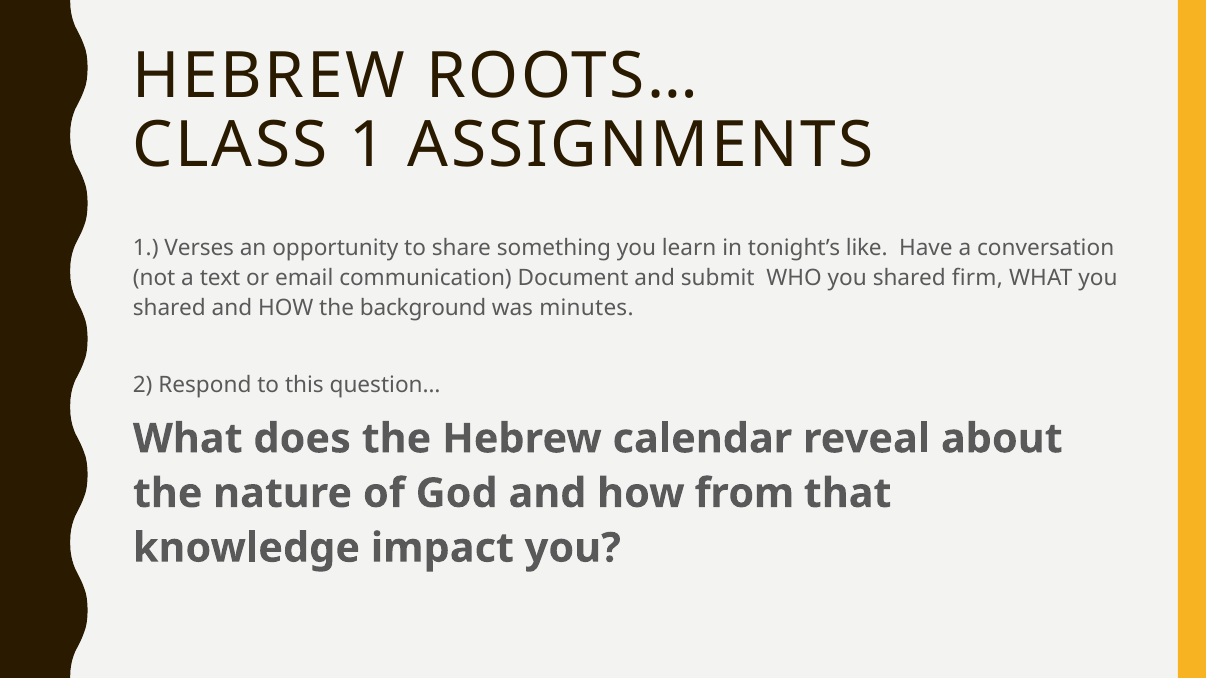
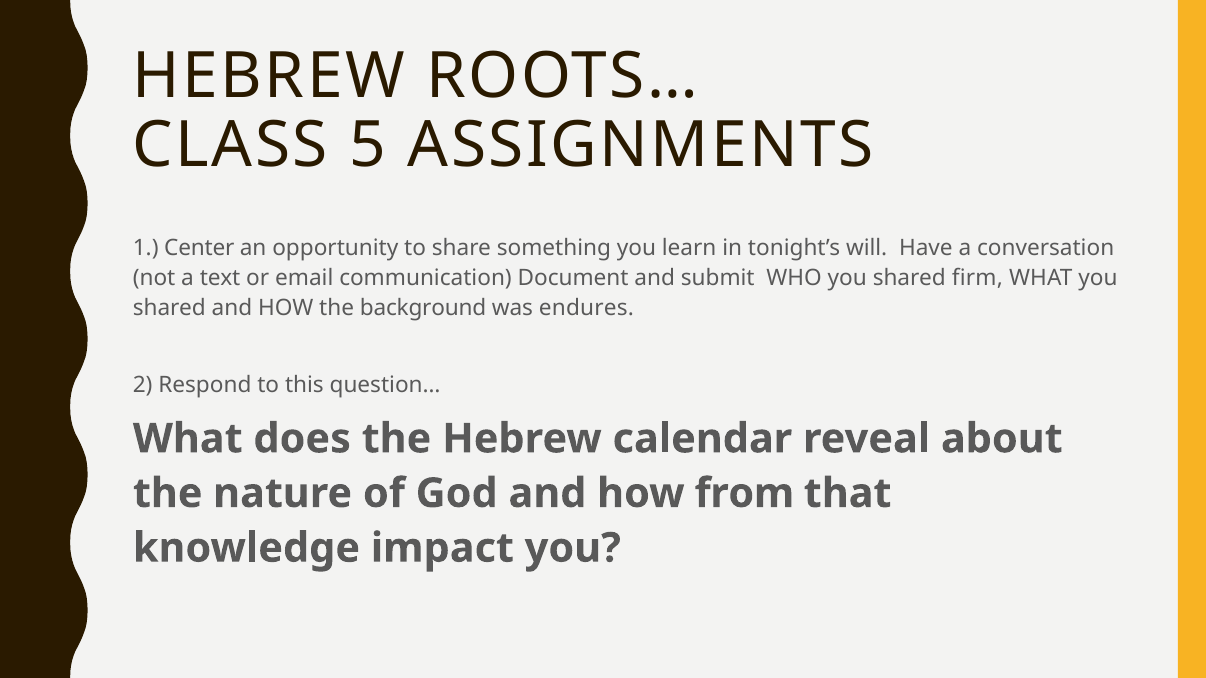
CLASS 1: 1 -> 5 (368, 146)
Verses: Verses -> Center (199, 249)
like: like -> will (867, 249)
minutes: minutes -> endures (586, 308)
